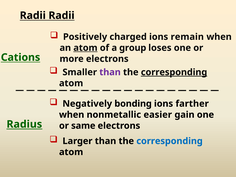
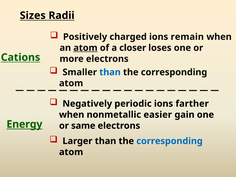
Radii: Radii -> Sizes (33, 15)
group: group -> closer (133, 48)
than colour: purple -> blue (110, 72)
corresponding underline: present -> none (174, 72)
bonding: bonding -> periodic (133, 104)
Radius: Radius -> Energy (24, 124)
